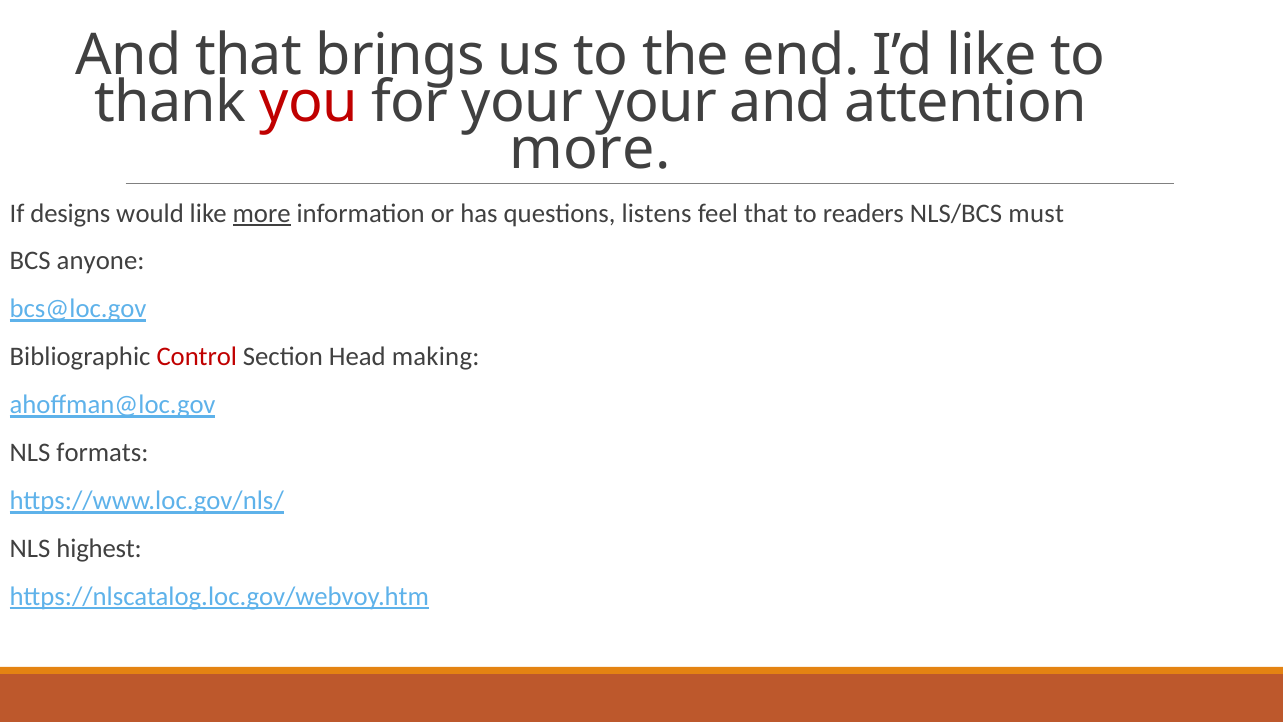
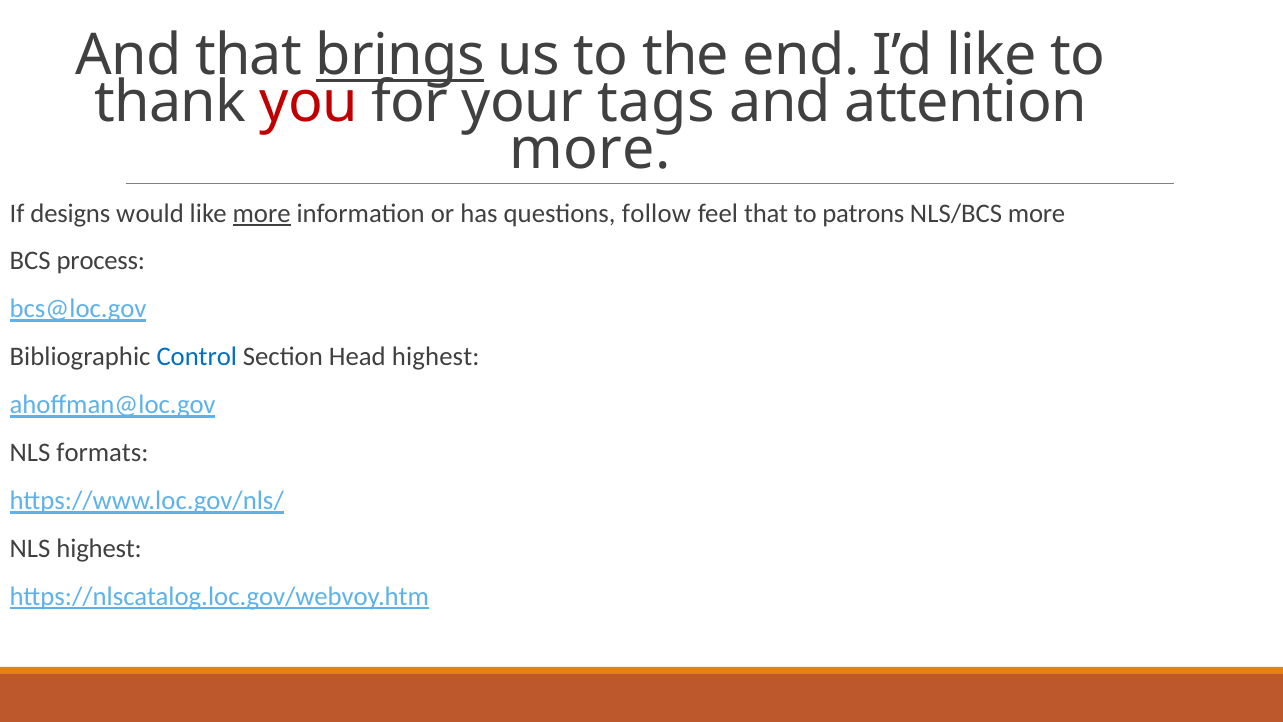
brings underline: none -> present (400, 56)
your your: your -> tags (656, 103)
listens: listens -> follow (656, 213)
readers: readers -> patrons (863, 213)
NLS/BCS must: must -> more (1037, 213)
anyone: anyone -> process (101, 261)
Control colour: red -> blue (197, 357)
Head making: making -> highest (436, 357)
